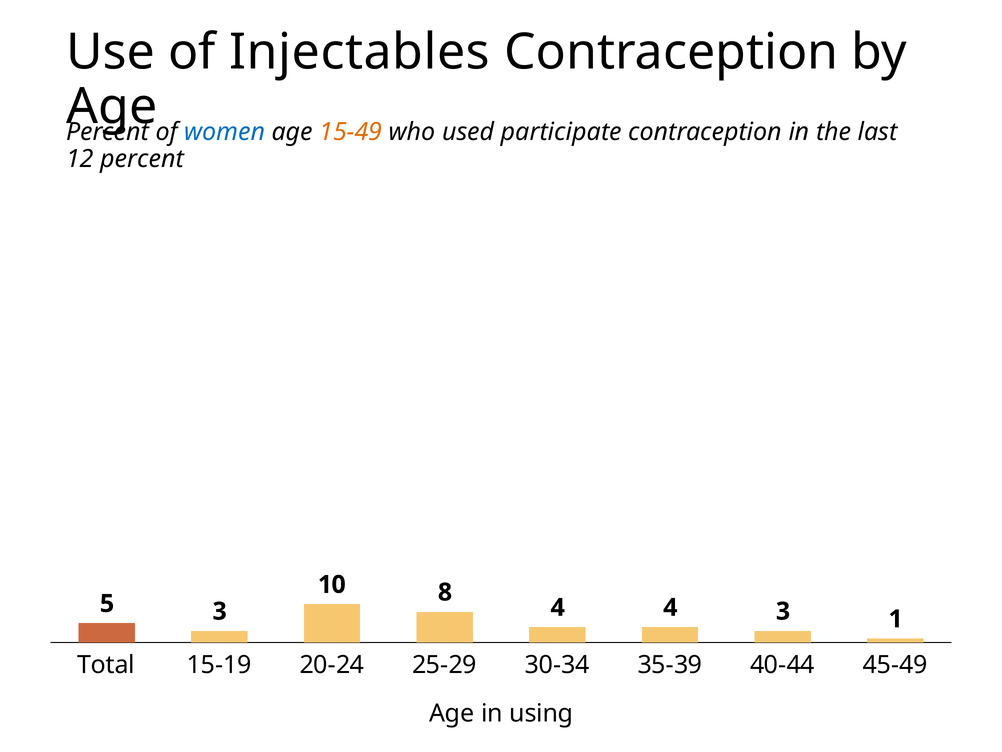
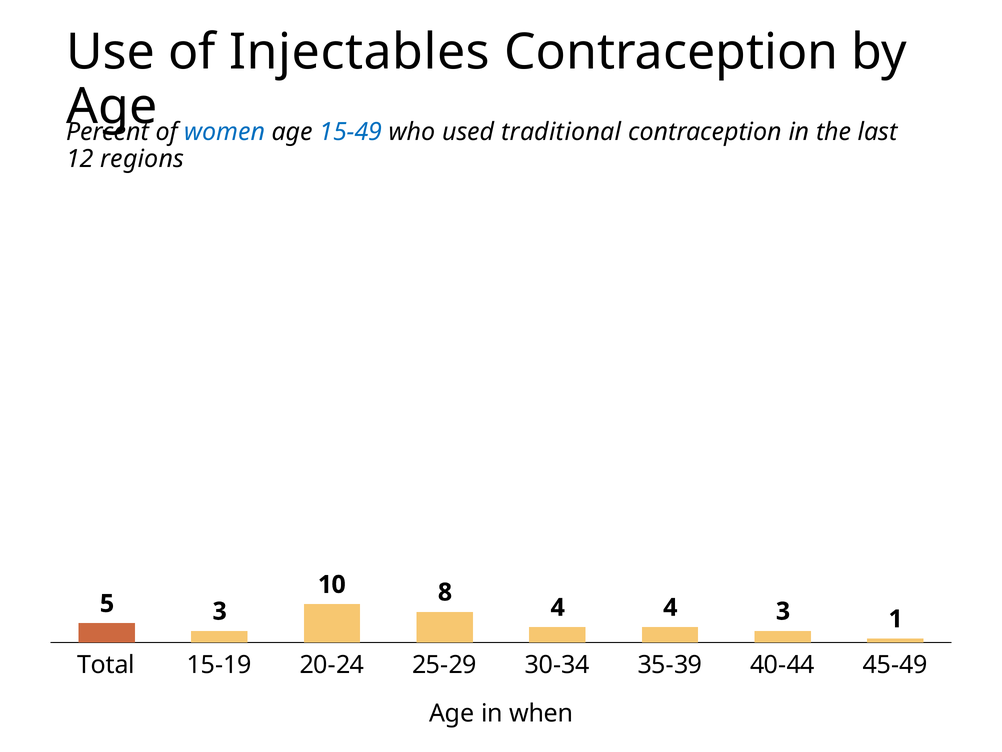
15-49 colour: orange -> blue (351, 132)
participate: participate -> traditional (561, 132)
12 percent: percent -> regions (142, 159)
using: using -> when (541, 713)
